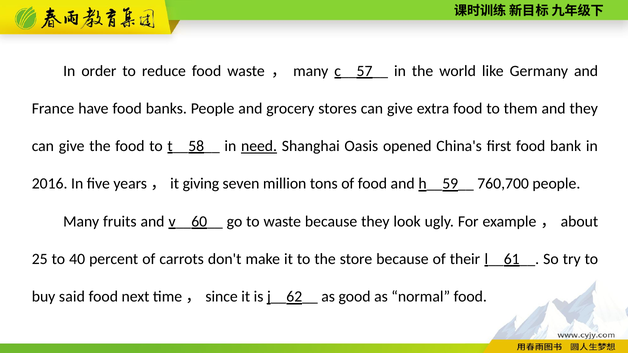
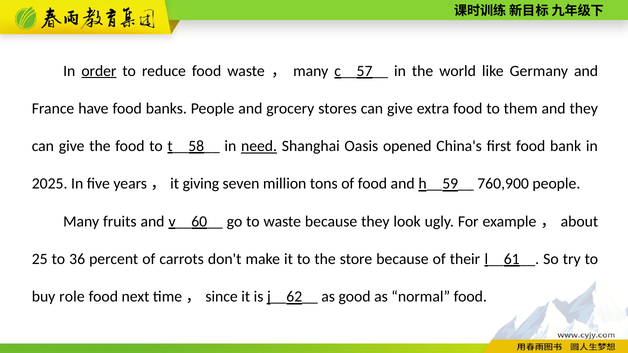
order underline: none -> present (99, 71)
2016: 2016 -> 2025 (50, 184)
760,700: 760,700 -> 760,900 (503, 184)
40: 40 -> 36 (77, 259)
said: said -> role (72, 297)
